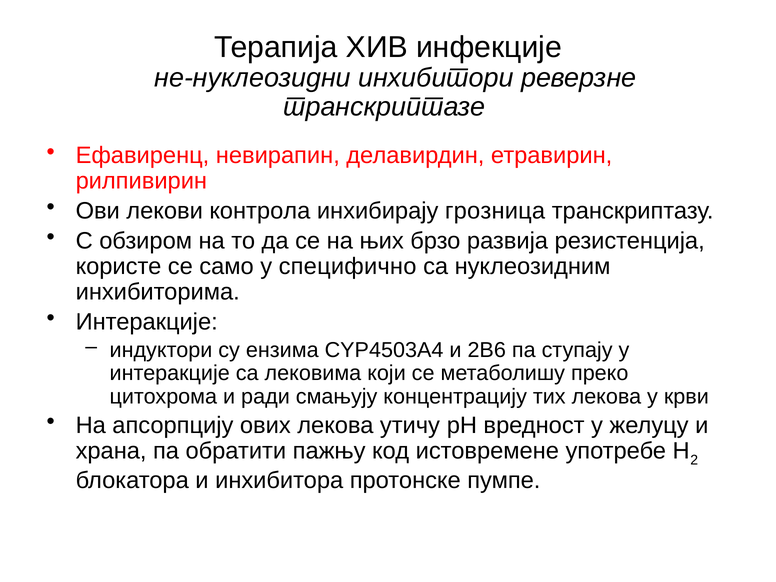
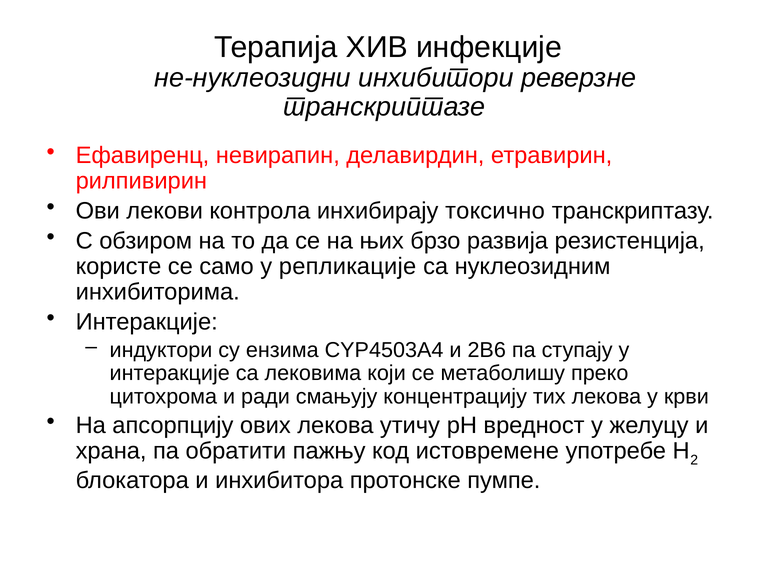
грозница: грозница -> токсично (495, 211)
специфично: специфично -> репликације (348, 266)
